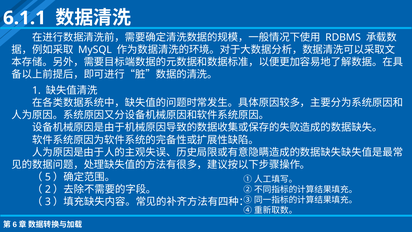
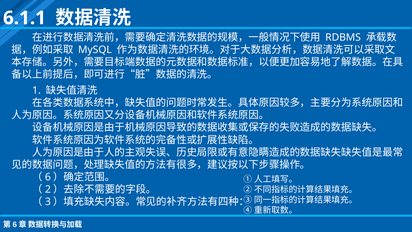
5: 5 -> 6 (48, 177)
